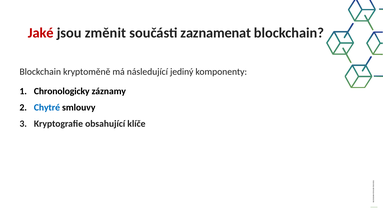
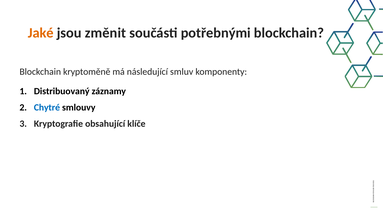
Jaké colour: red -> orange (41, 33)
zaznamenat: zaznamenat -> potřebnými (216, 33)
jediný: jediný -> smluv (182, 72)
Chronologicky: Chronologicky -> Distribuovaný (62, 91)
